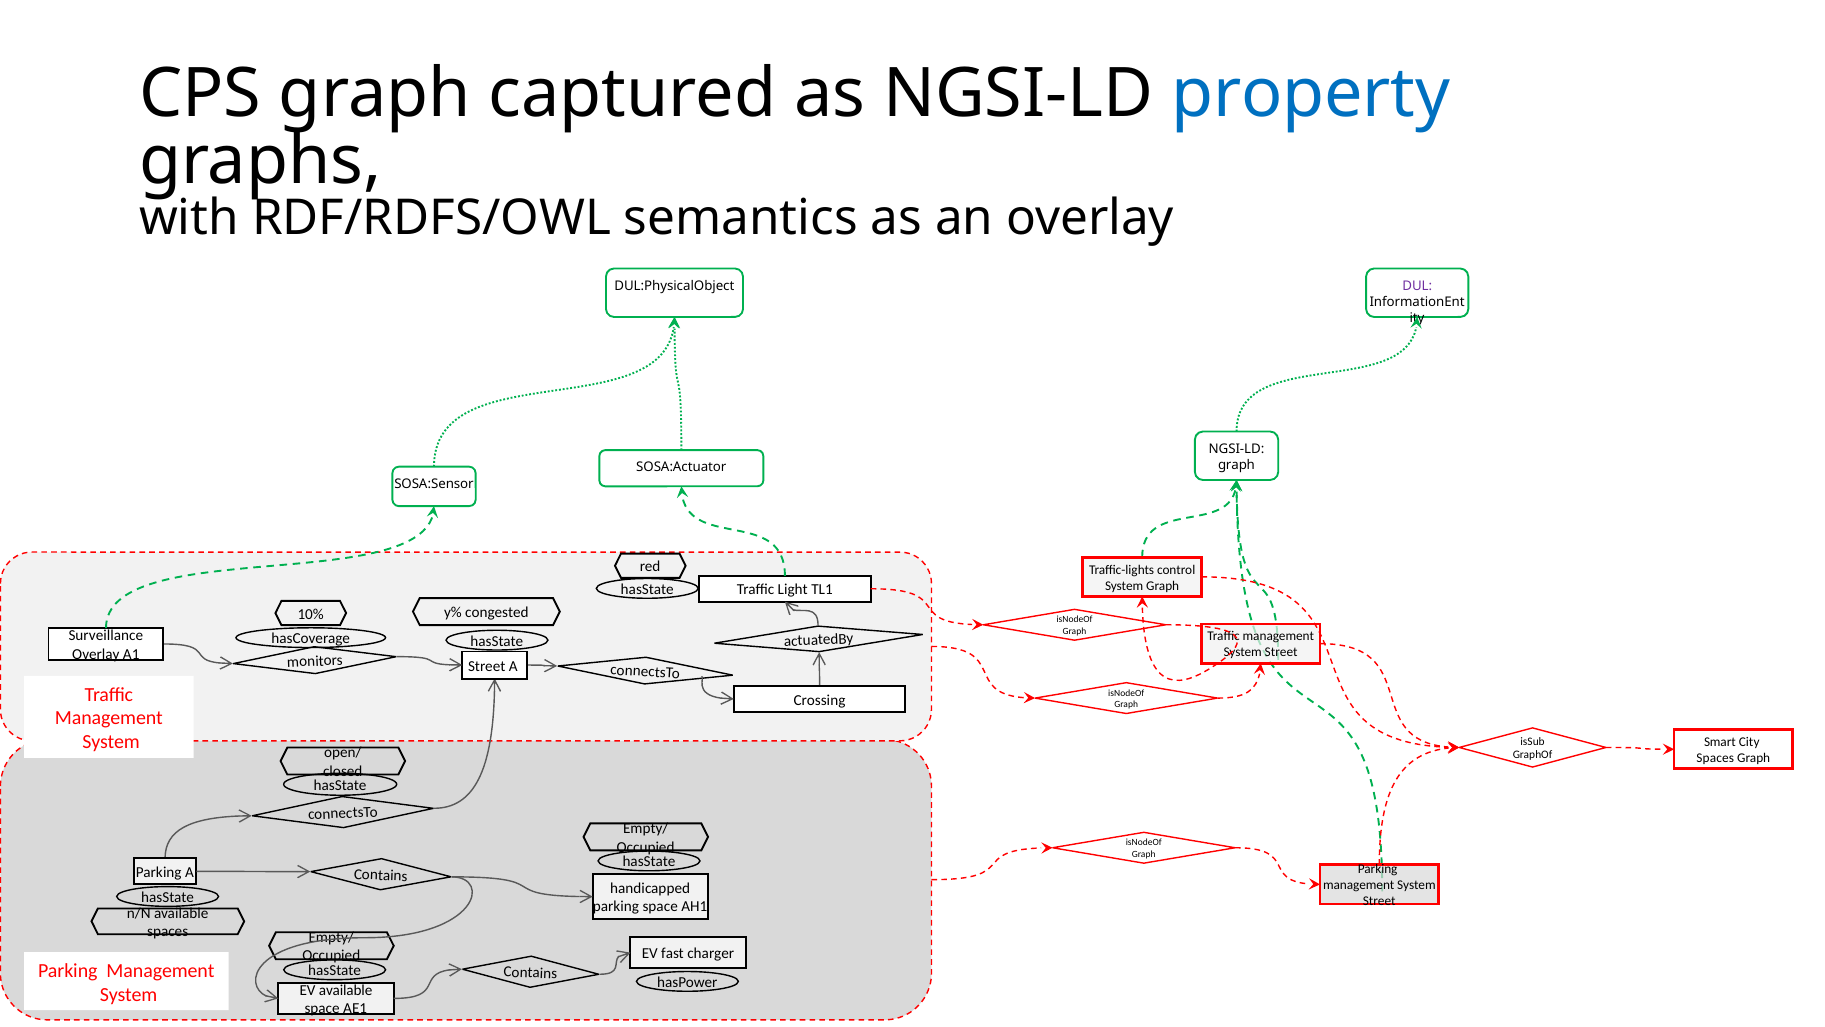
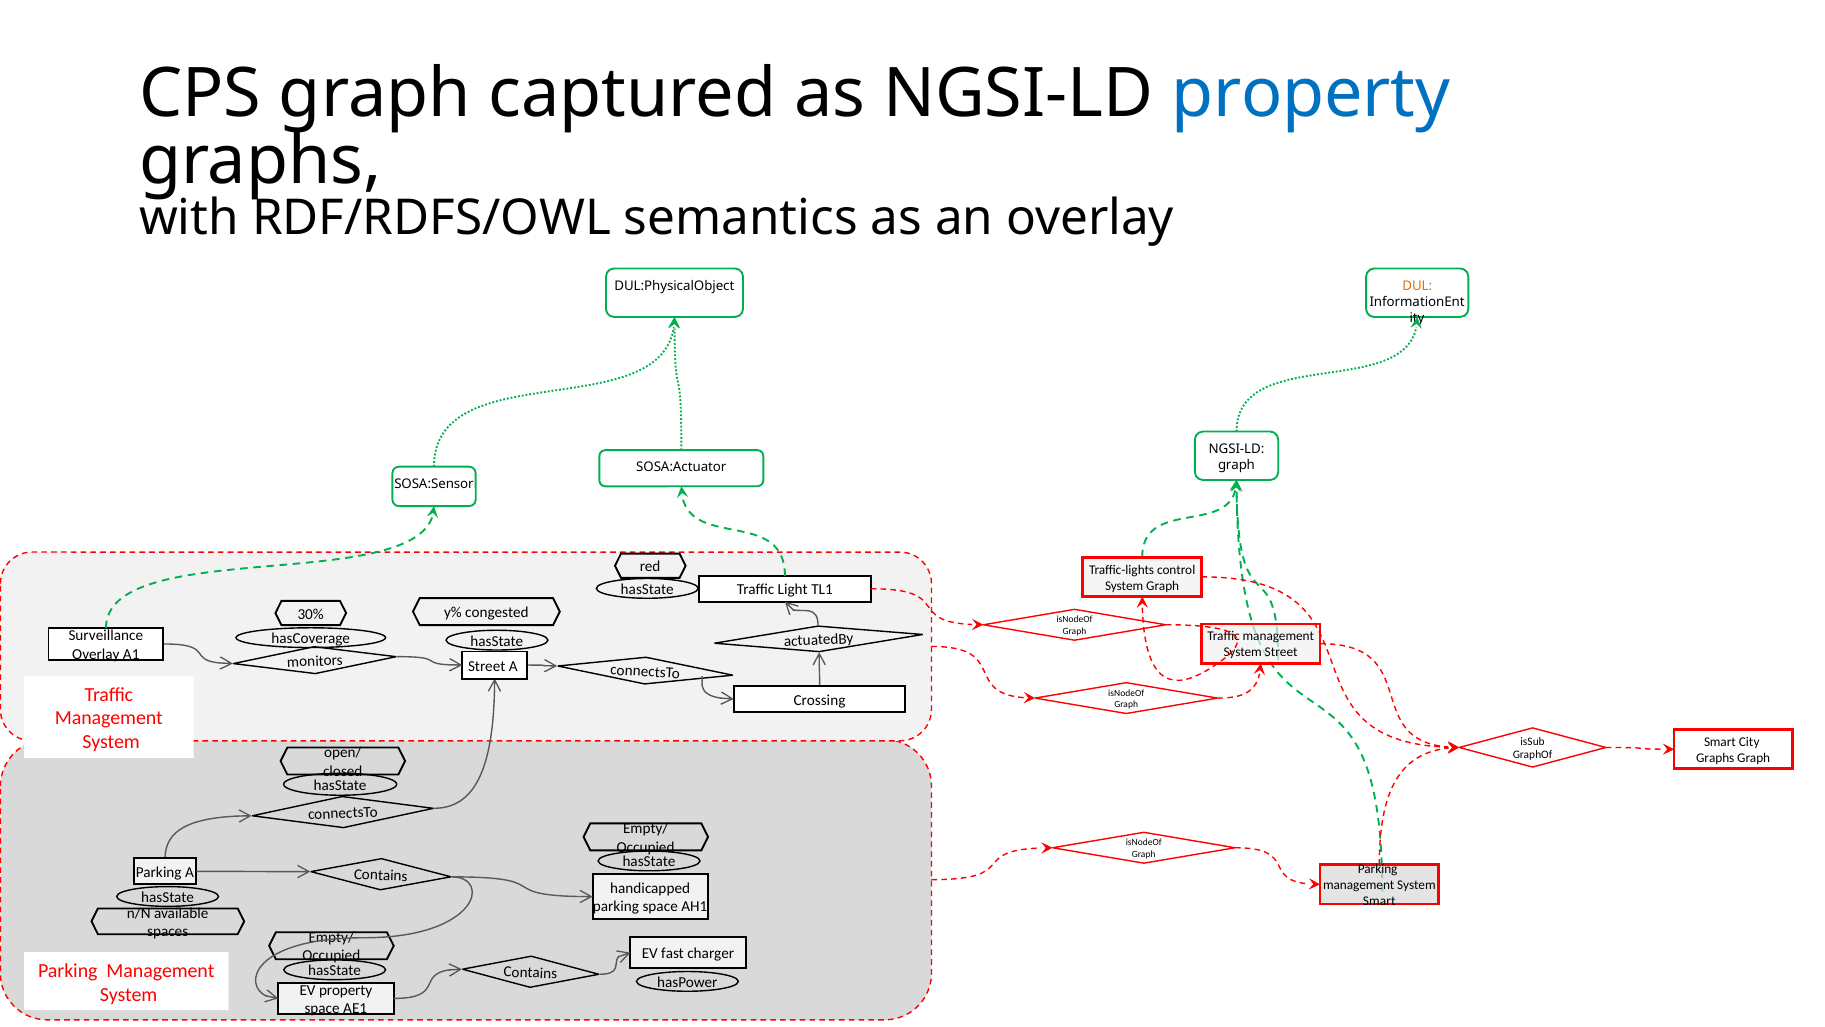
DUL colour: purple -> orange (1417, 286)
10%: 10% -> 30% (311, 614)
Spaces: Spaces -> Graphs (1715, 758)
Street: Street -> Smart (1379, 901)
EV available: available -> property (346, 990)
